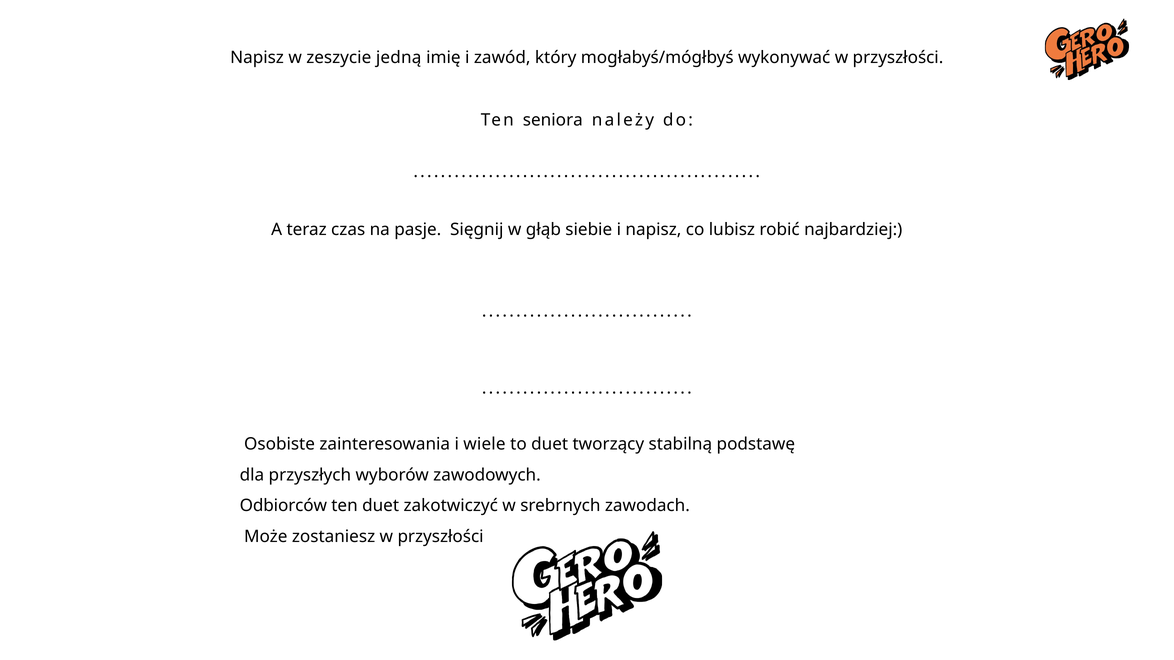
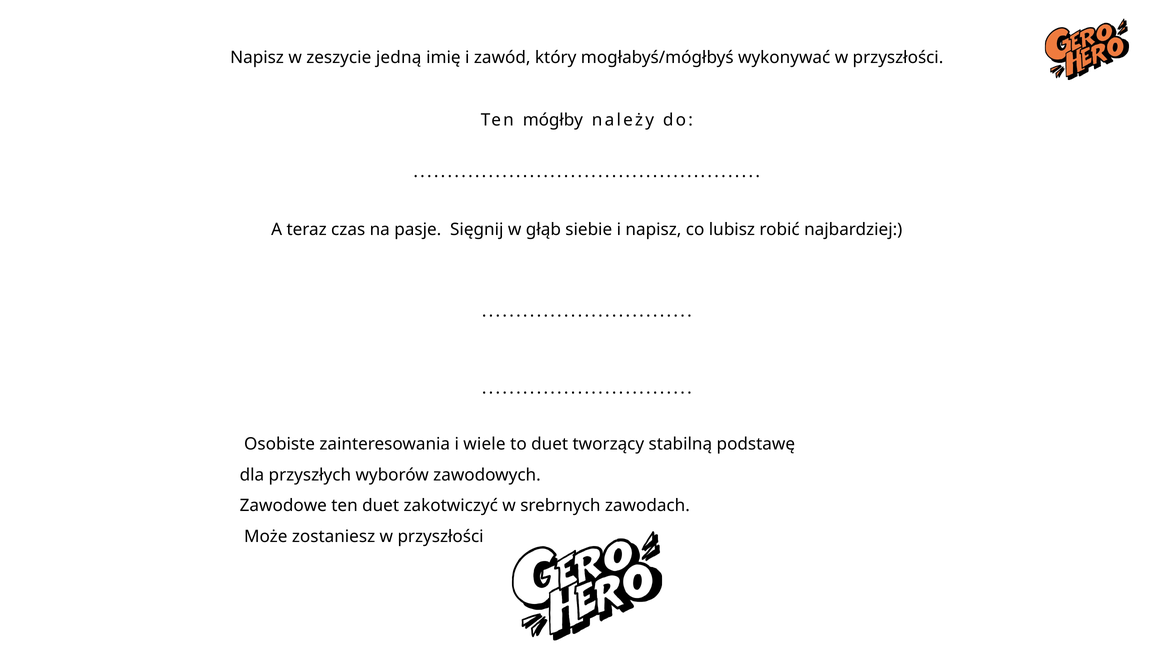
seniora: seniora -> mógłby (553, 120)
Odbiorców: Odbiorców -> Zawodowe (283, 506)
